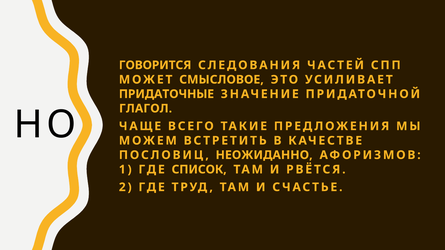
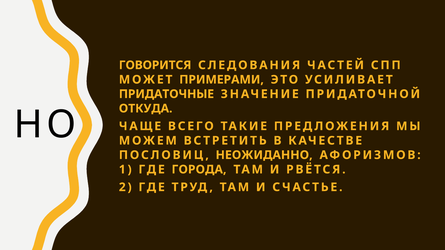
СМЫСЛОВОЕ: СМЫСЛОВОЕ -> ПРИМЕРАМИ (222, 80)
ГЛАГОЛ: ГЛАГОЛ -> ОТКУДА (146, 109)
СПИСОК: СПИСОК -> ГОРОДА (199, 170)
